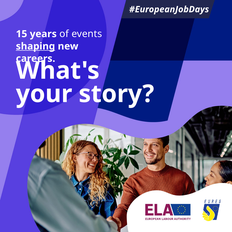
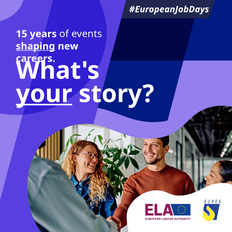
your underline: none -> present (44, 94)
